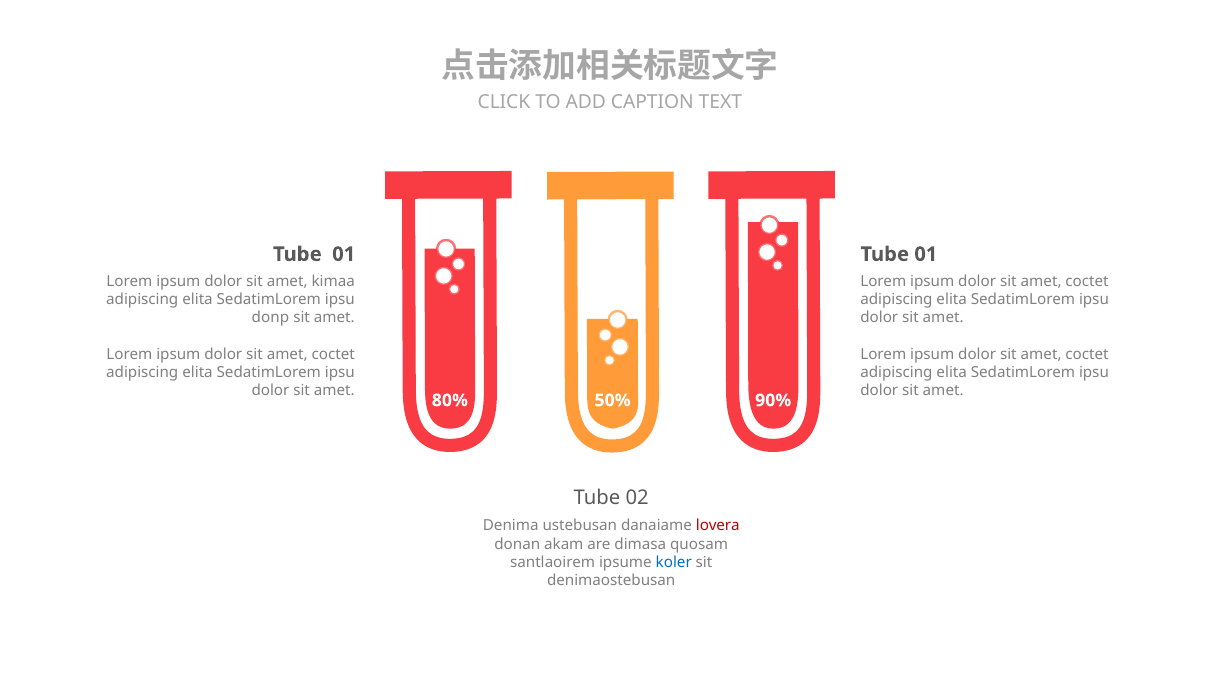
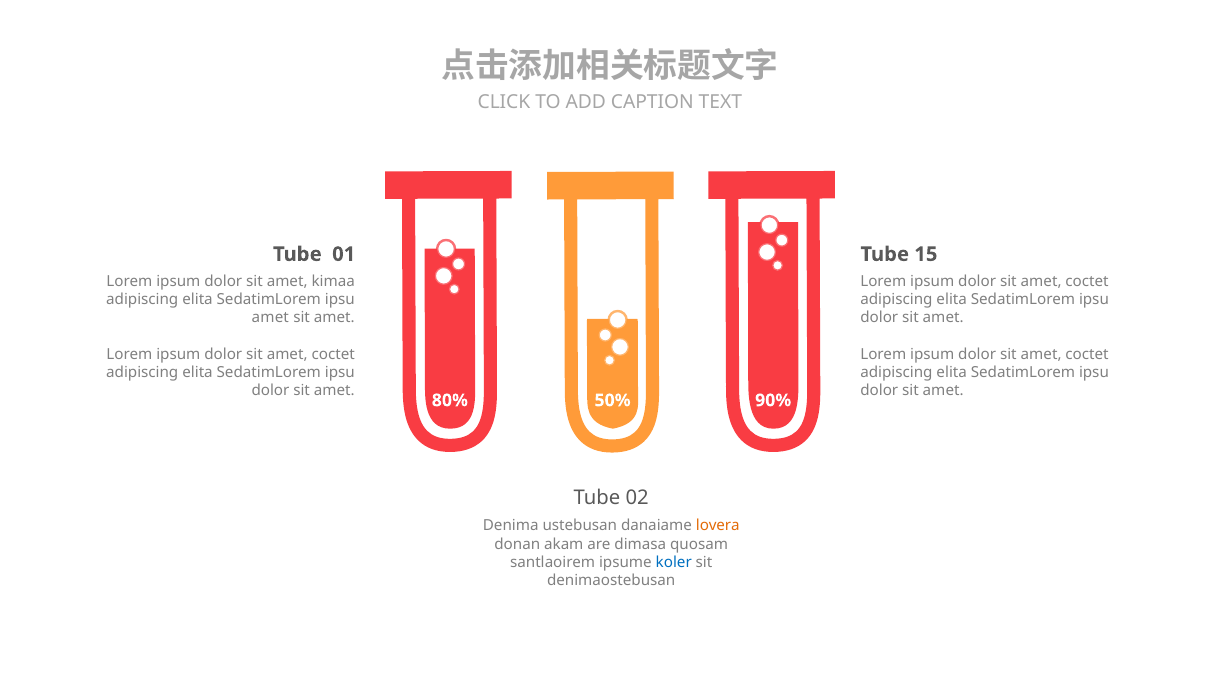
01: 01 -> 15 (926, 254)
donp: donp -> amet (270, 318)
lovera colour: red -> orange (718, 526)
